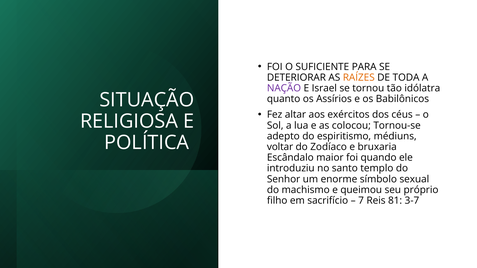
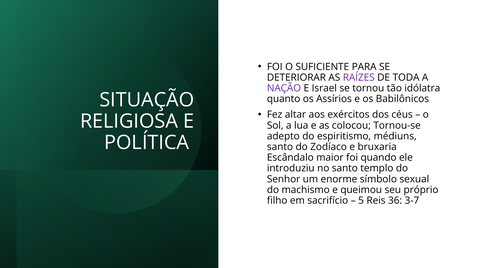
RAÍZES colour: orange -> purple (359, 78)
voltar: voltar -> santo (280, 147)
7: 7 -> 5 (361, 201)
81: 81 -> 36 (395, 201)
